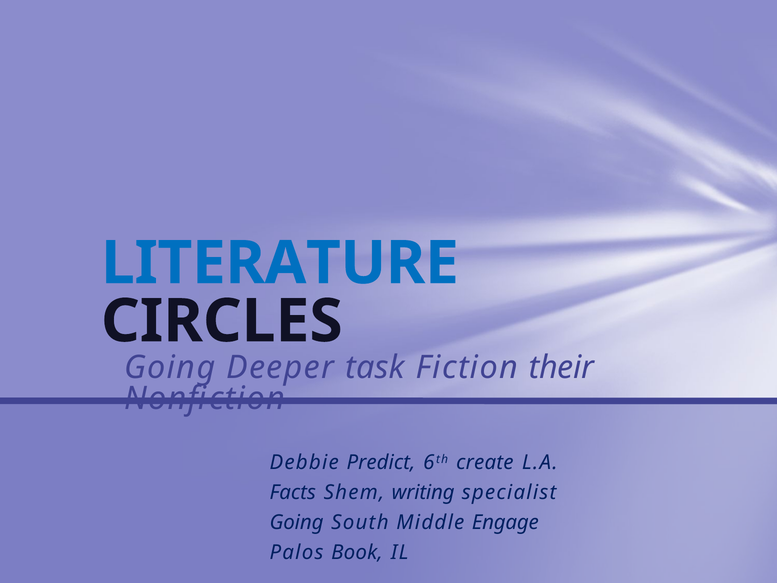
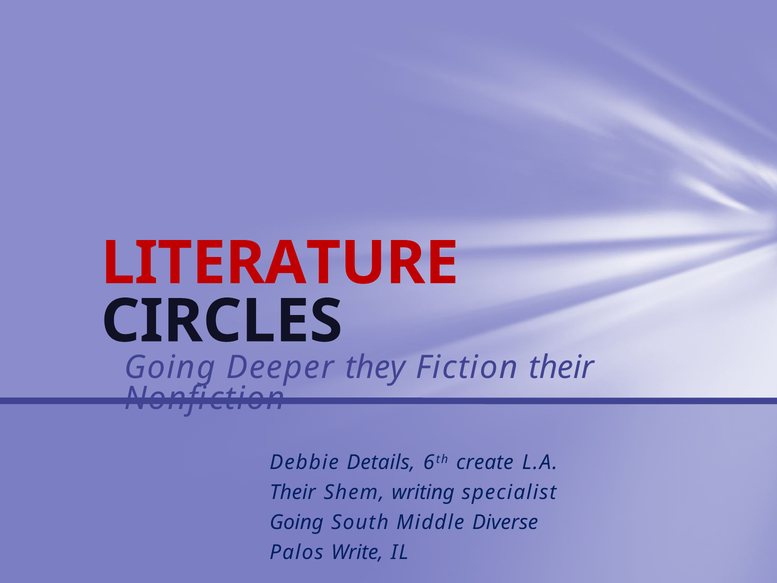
LITERATURE colour: blue -> red (280, 263)
task: task -> they (375, 367)
Predict: Predict -> Details (381, 462)
Facts: Facts -> Their (293, 492)
Engage: Engage -> Diverse (505, 522)
Book: Book -> Write (357, 552)
